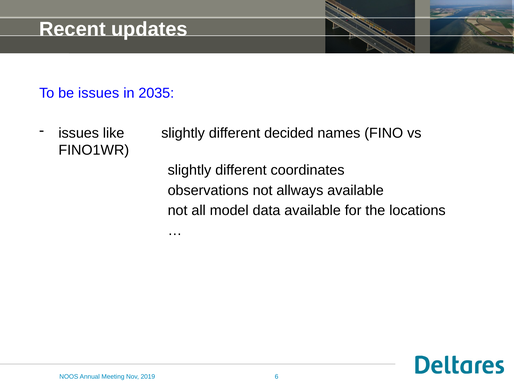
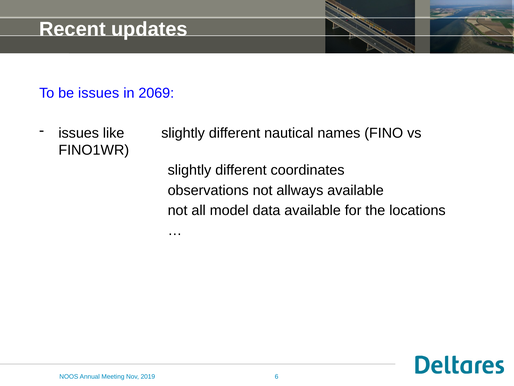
2035: 2035 -> 2069 (156, 93)
decided: decided -> nautical (289, 133)
